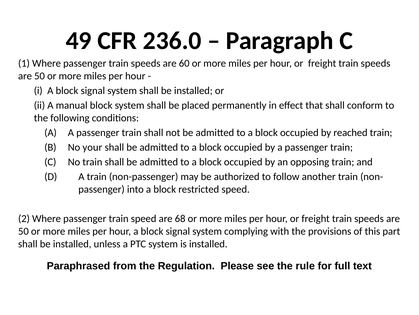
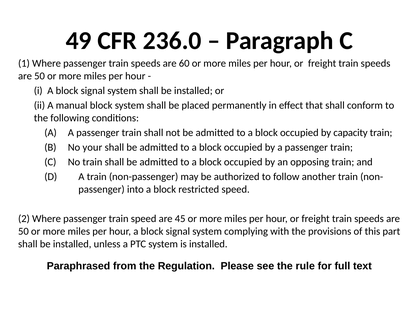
reached: reached -> capacity (351, 132)
68: 68 -> 45 (180, 218)
